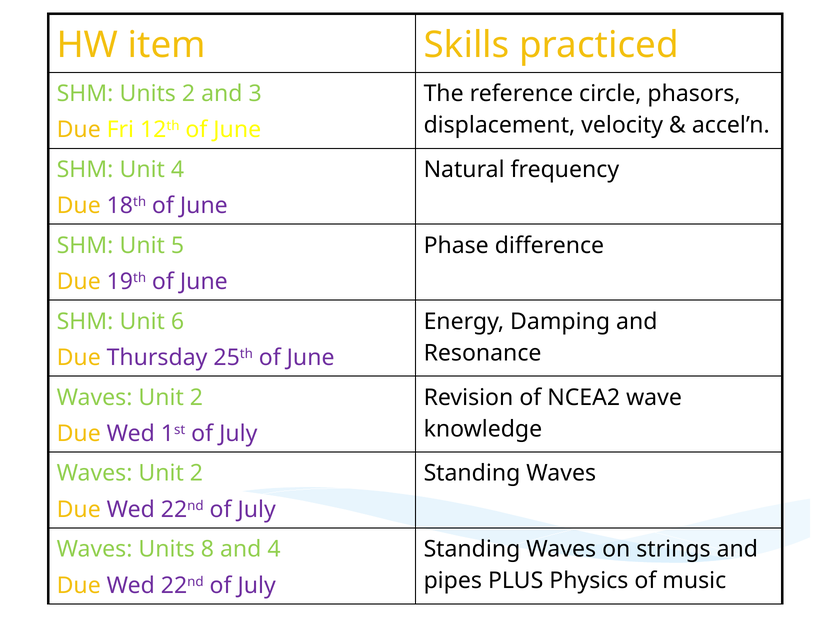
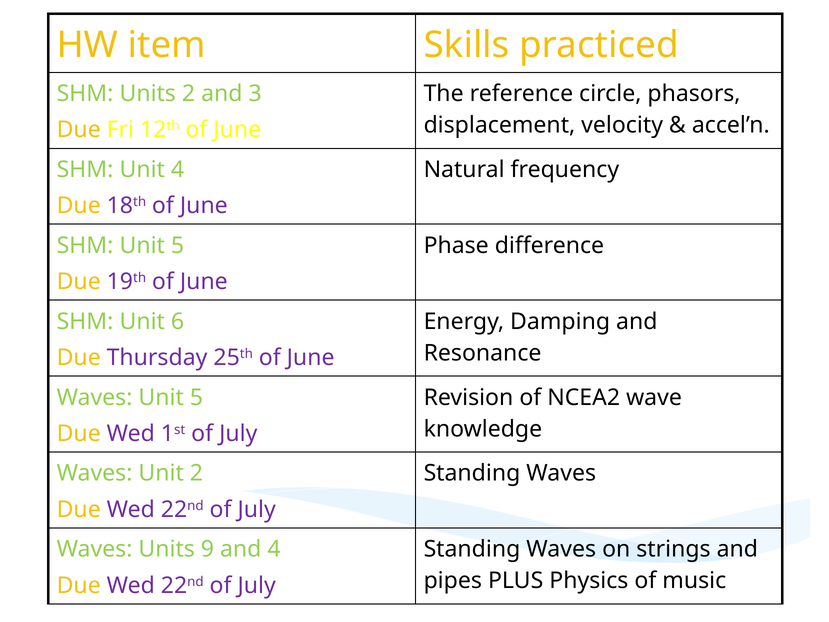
2: 2 -> 5 (196, 397)
8: 8 -> 9 (207, 549)
